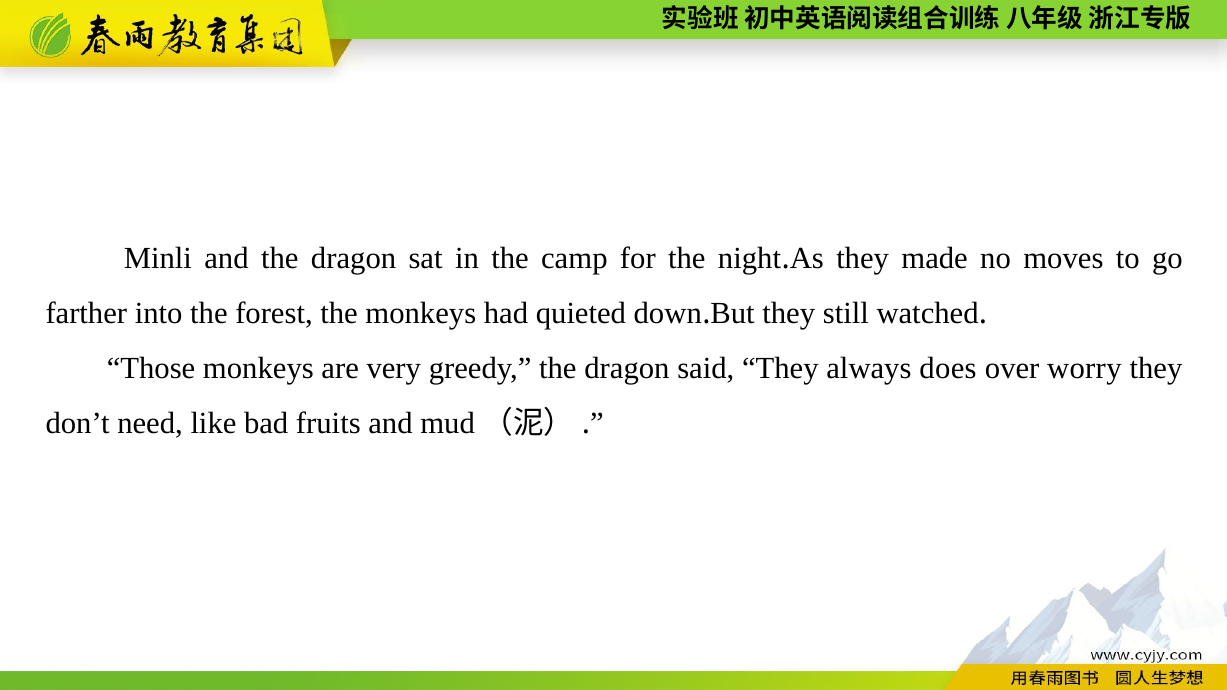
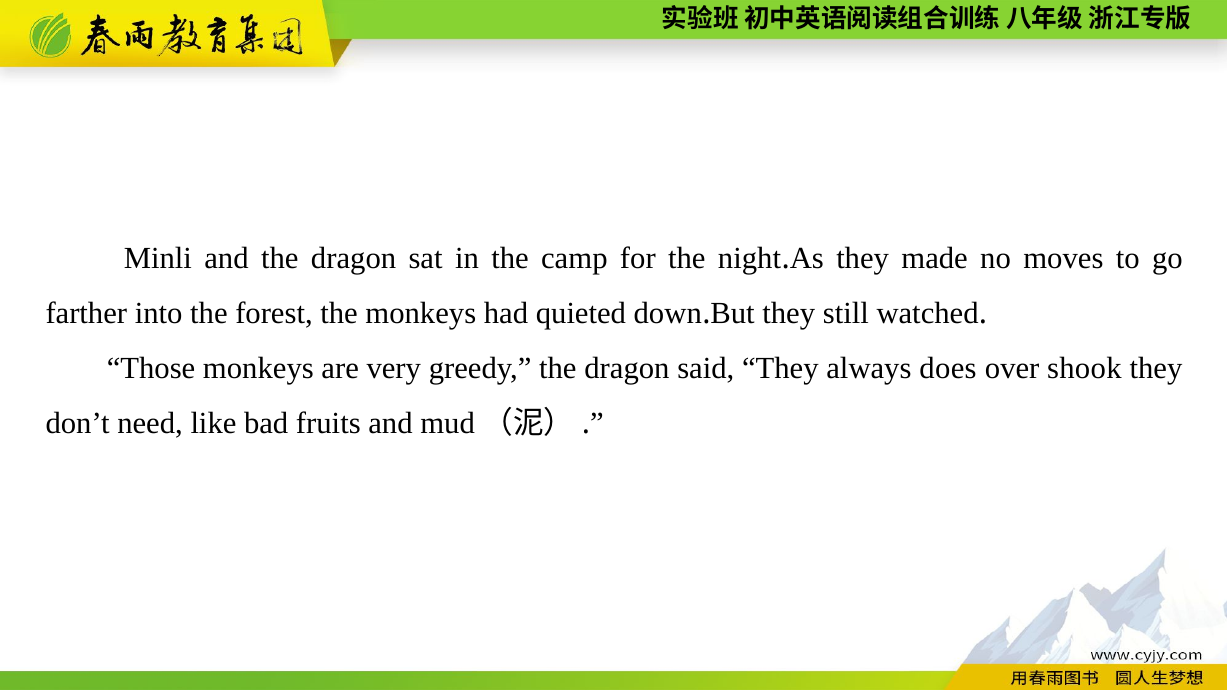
worry: worry -> shook (1084, 369)
